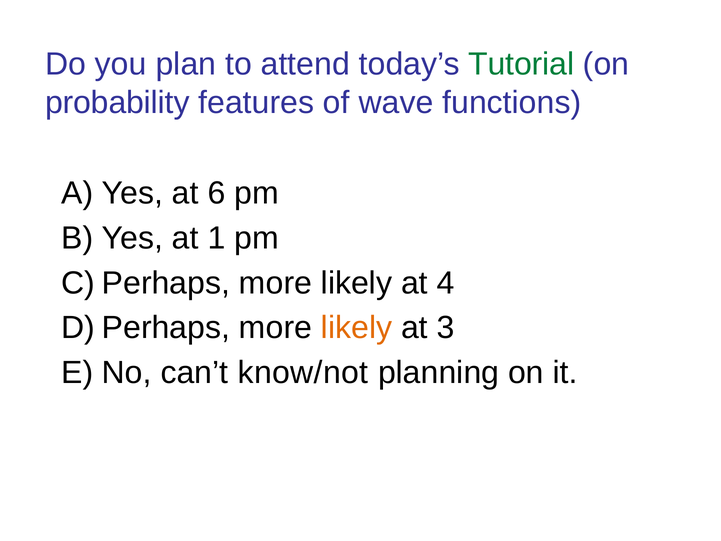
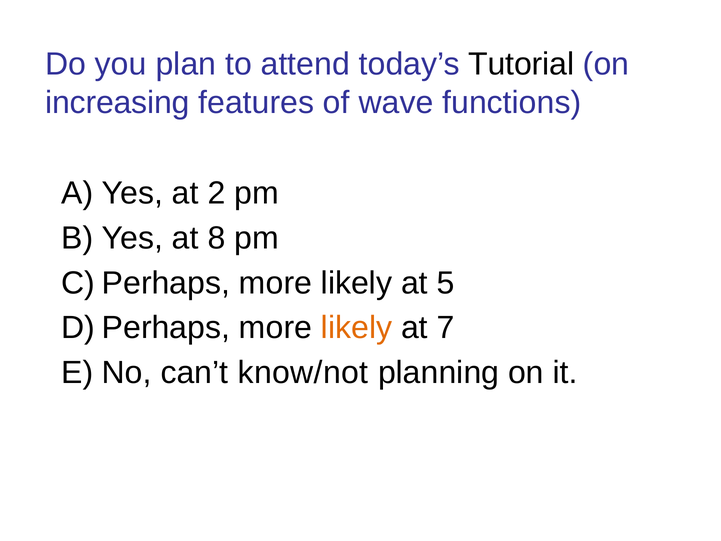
Tutorial colour: green -> black (521, 64)
probability: probability -> increasing (117, 103)
6: 6 -> 2 (216, 193)
1: 1 -> 8 (216, 238)
4: 4 -> 5 (446, 283)
3: 3 -> 7 (446, 328)
